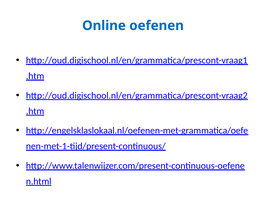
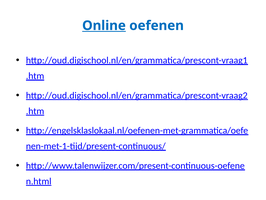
Online underline: none -> present (104, 26)
